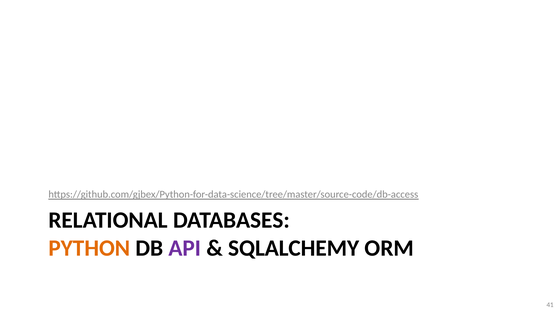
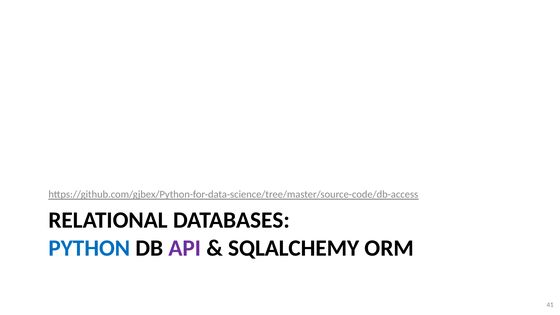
PYTHON colour: orange -> blue (89, 248)
